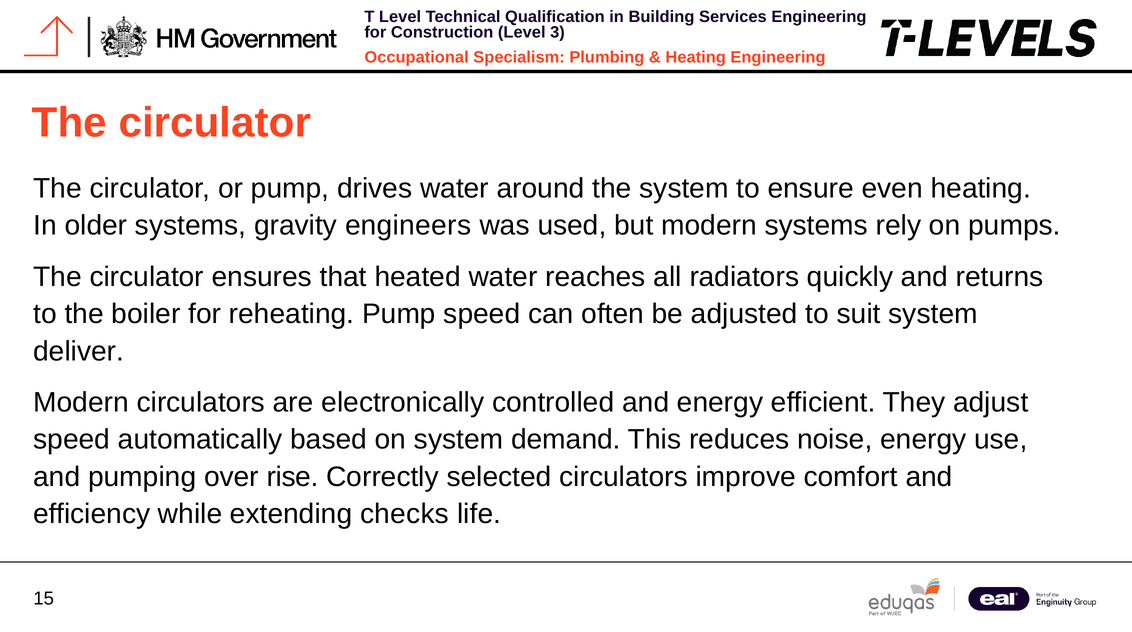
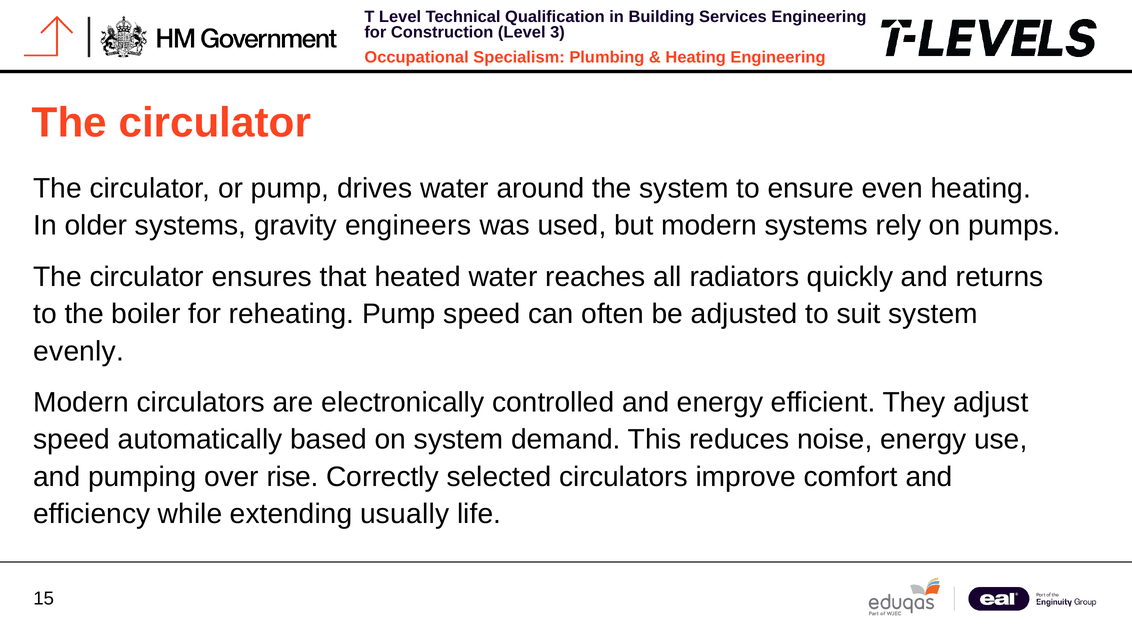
deliver: deliver -> evenly (79, 352)
checks: checks -> usually (405, 514)
